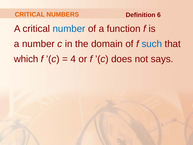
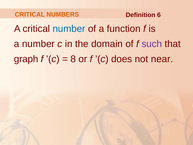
such colour: blue -> purple (152, 44)
which: which -> graph (26, 59)
4: 4 -> 8 (73, 59)
says: says -> near (162, 59)
